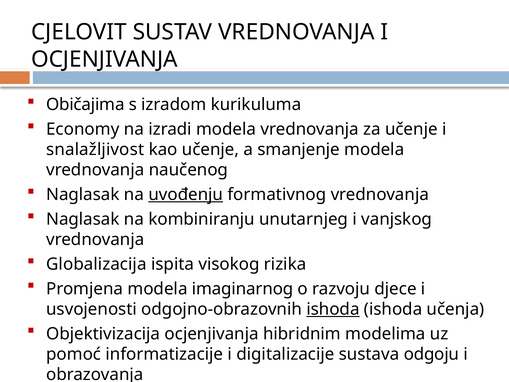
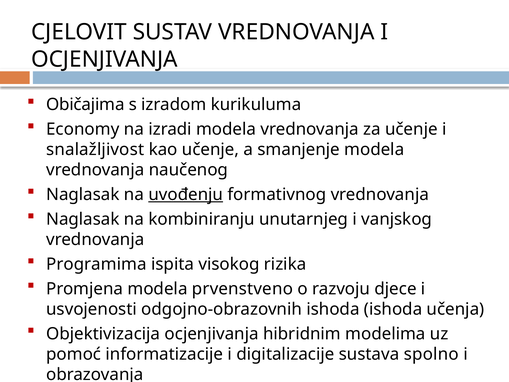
Globalizacija: Globalizacija -> Programima (96, 264)
imaginarnog: imaginarnog -> prvenstveno (242, 289)
ishoda underline: present -> none (333, 309)
odgoju: odgoju -> spolno (431, 354)
